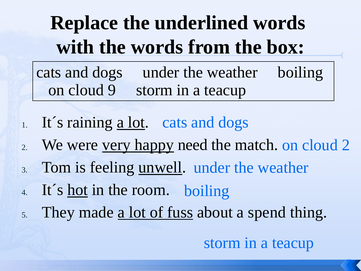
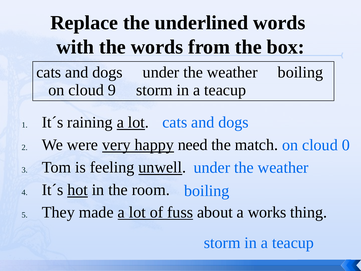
cloud 2: 2 -> 0 (346, 145)
spend: spend -> works (267, 212)
